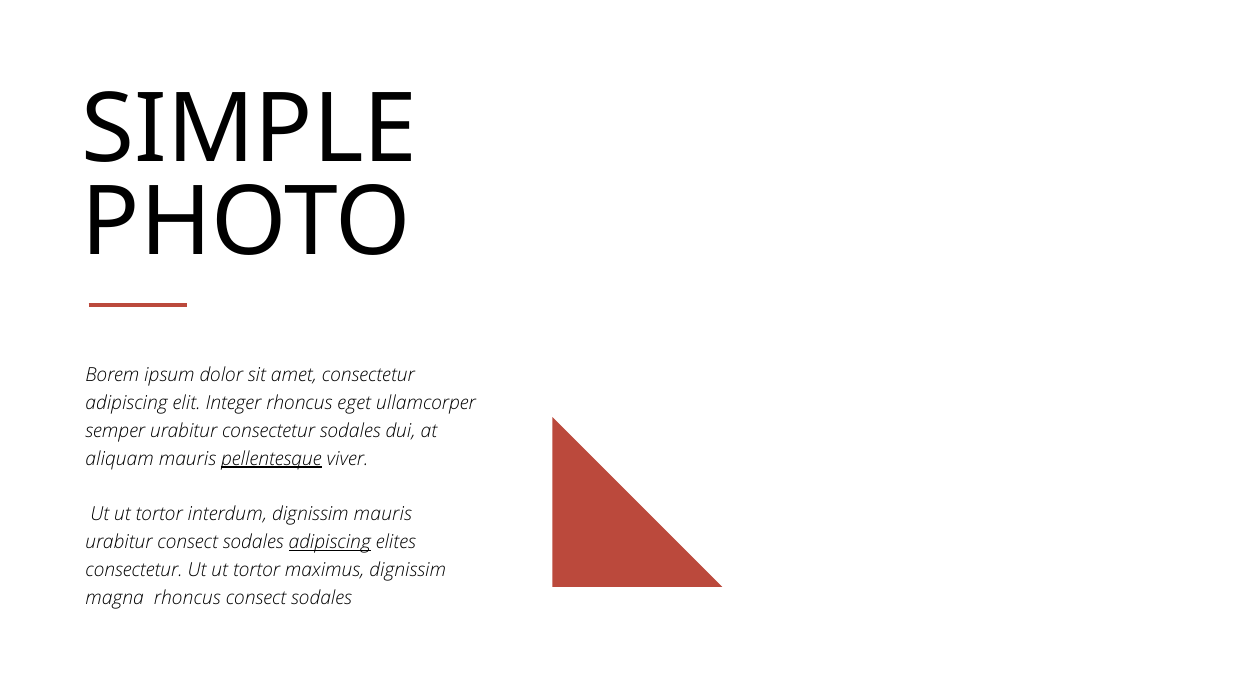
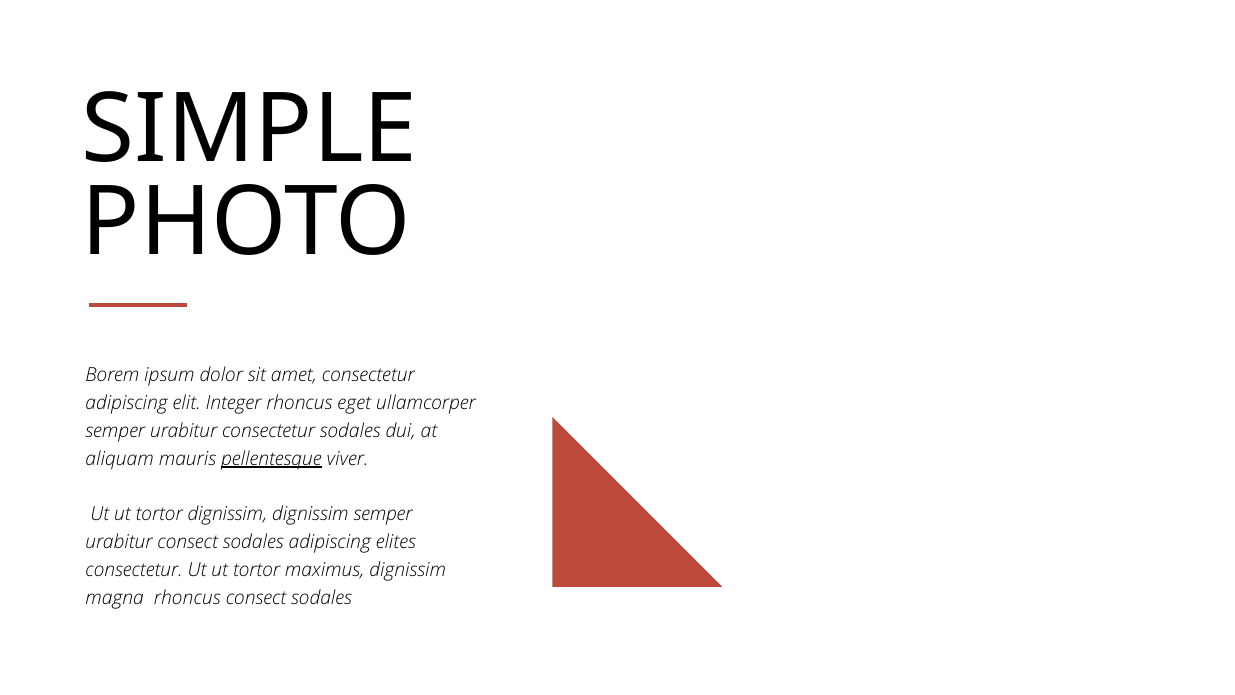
tortor interdum: interdum -> dignissim (227, 514)
dignissim mauris: mauris -> semper (383, 514)
adipiscing underline: present -> none (330, 542)
